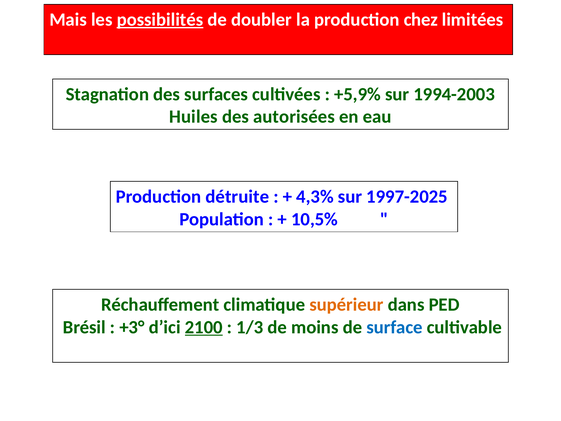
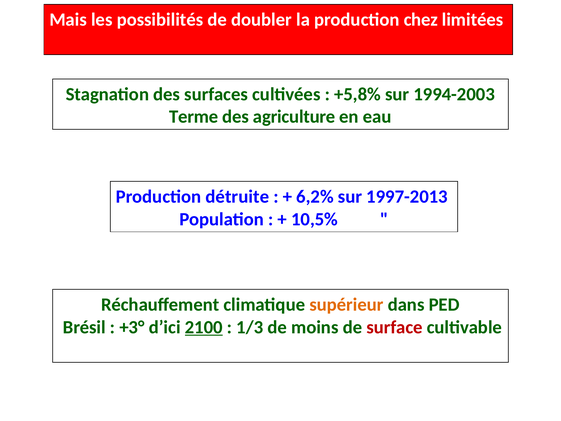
possibilités underline: present -> none (160, 20)
+5,9%: +5,9% -> +5,8% (357, 94)
Huiles: Huiles -> Terme (194, 117)
autorisées: autorisées -> agriculture (294, 117)
4,3%: 4,3% -> 6,2% (315, 197)
1997-2025: 1997-2025 -> 1997-2013 (407, 197)
surface colour: blue -> red (394, 327)
